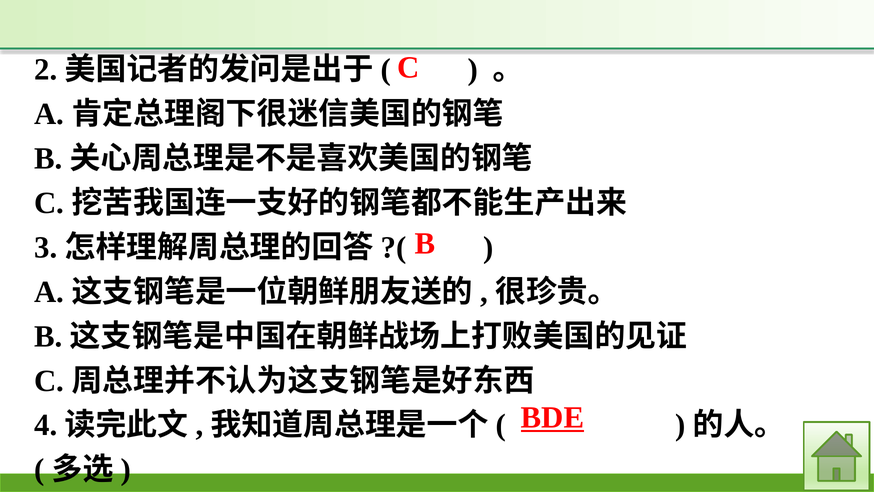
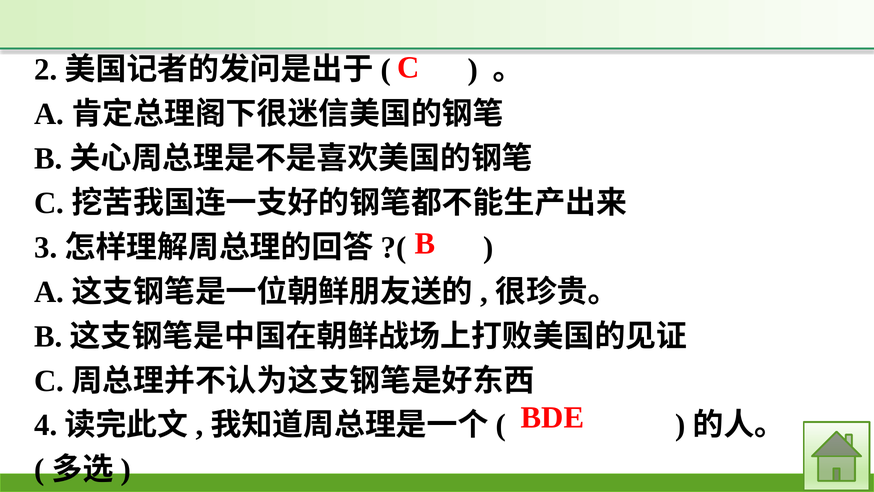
BDE underline: present -> none (552, 417)
